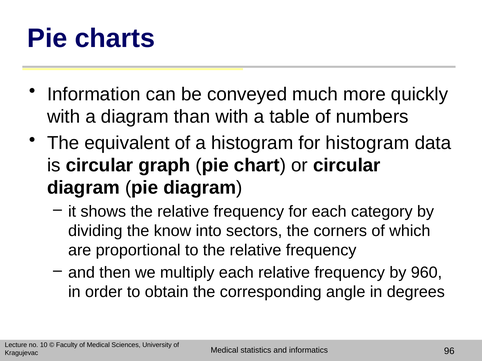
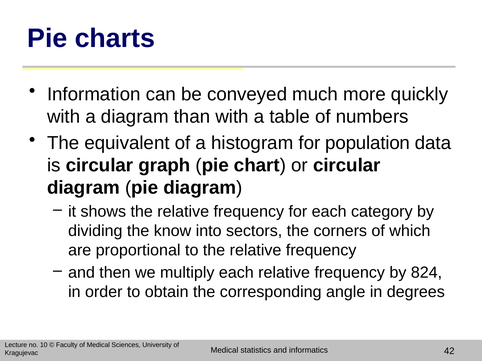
for histogram: histogram -> population (368, 143)
960: 960 -> 824 (426, 273)
96: 96 -> 42 (449, 352)
